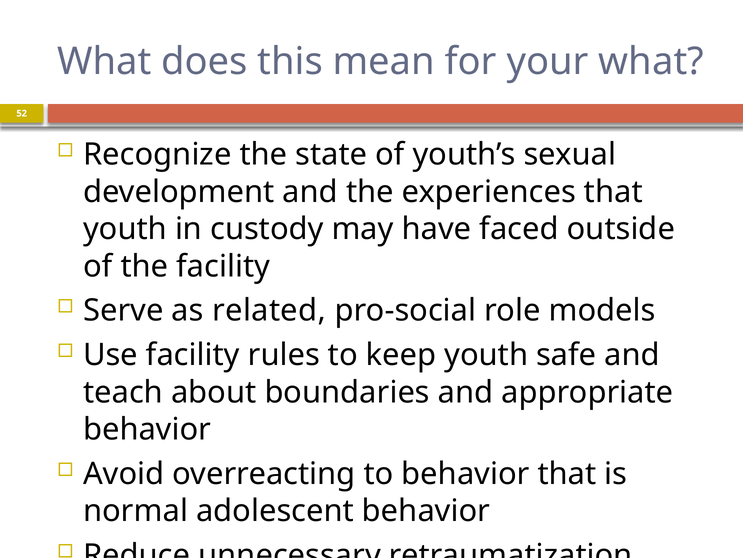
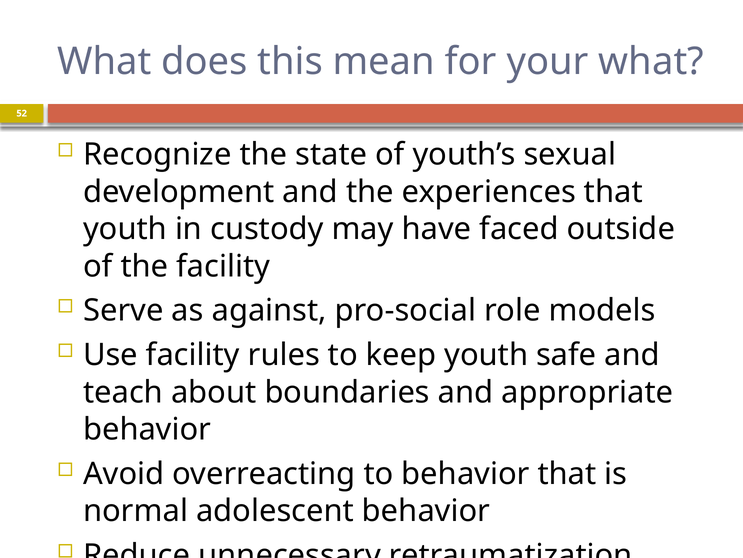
related: related -> against (269, 310)
